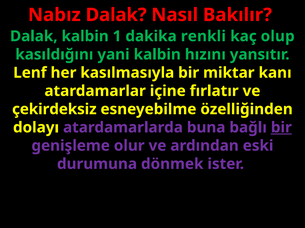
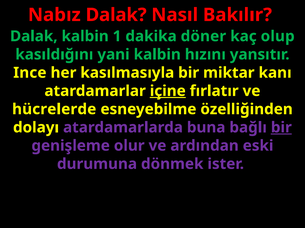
renkli: renkli -> döner (203, 36)
Lenf: Lenf -> Ince (30, 73)
içine underline: none -> present (168, 91)
çekirdeksiz: çekirdeksiz -> hücrelerde (54, 110)
